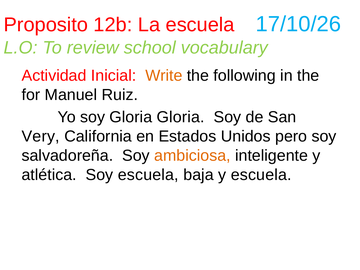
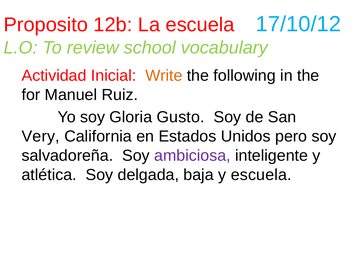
17/10/26: 17/10/26 -> 17/10/12 (298, 24)
Gloria Gloria: Gloria -> Gusto (181, 117)
ambiciosa colour: orange -> purple (192, 156)
Soy escuela: escuela -> delgada (148, 175)
